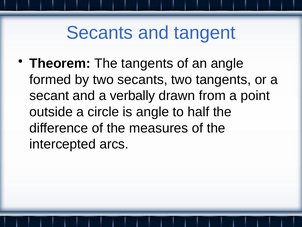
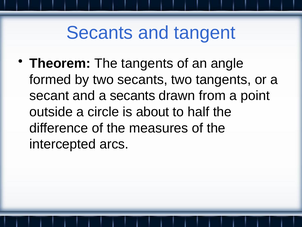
a verbally: verbally -> secants (132, 96)
is angle: angle -> about (153, 112)
